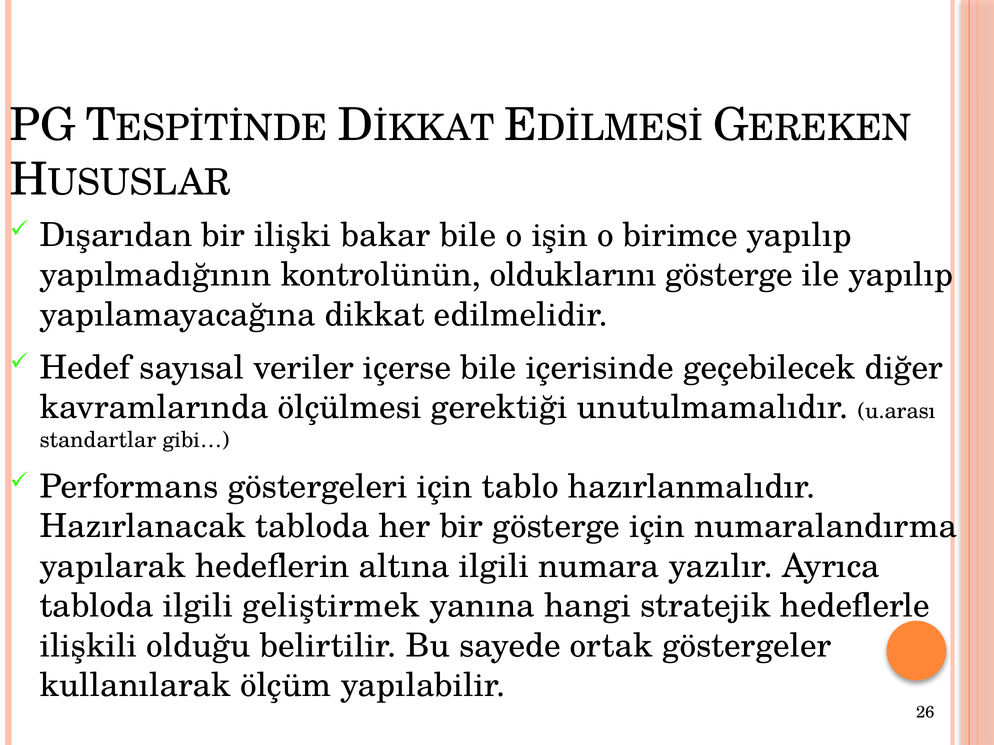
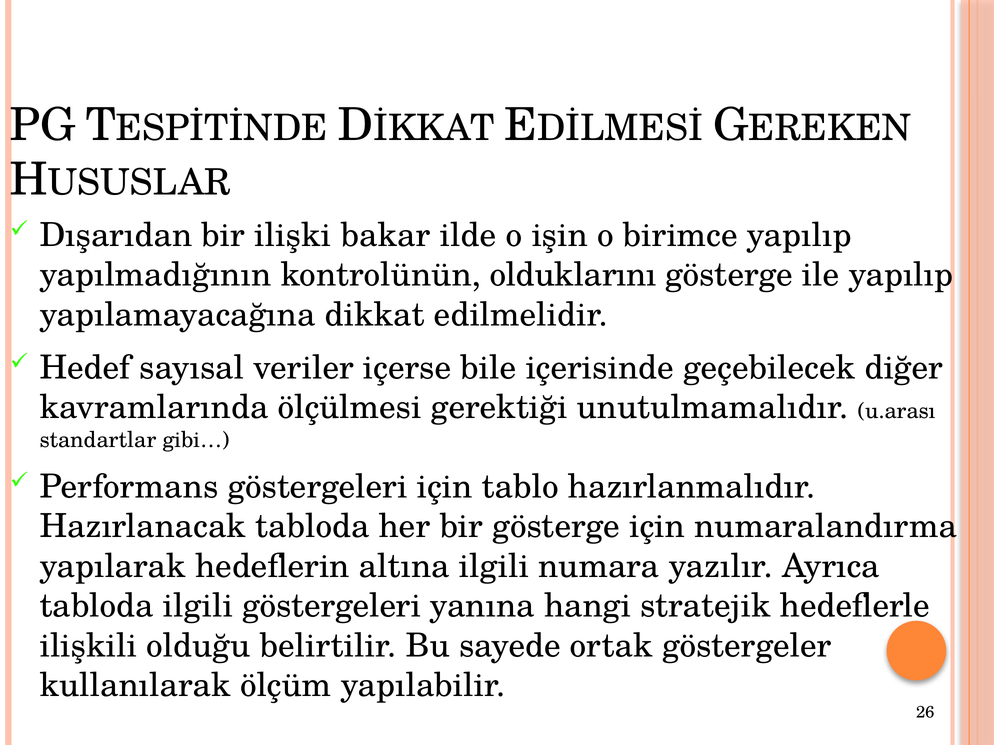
bakar bile: bile -> ilde (468, 235)
ilgili geliştirmek: geliştirmek -> göstergeleri (332, 606)
